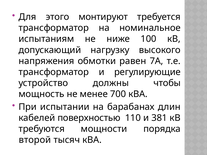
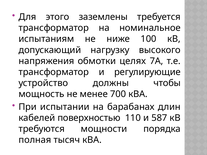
монтируют: монтируют -> заземлены (103, 17)
равен: равен -> целях (133, 61)
381: 381 -> 587 (159, 118)
второй: второй -> полная (35, 140)
